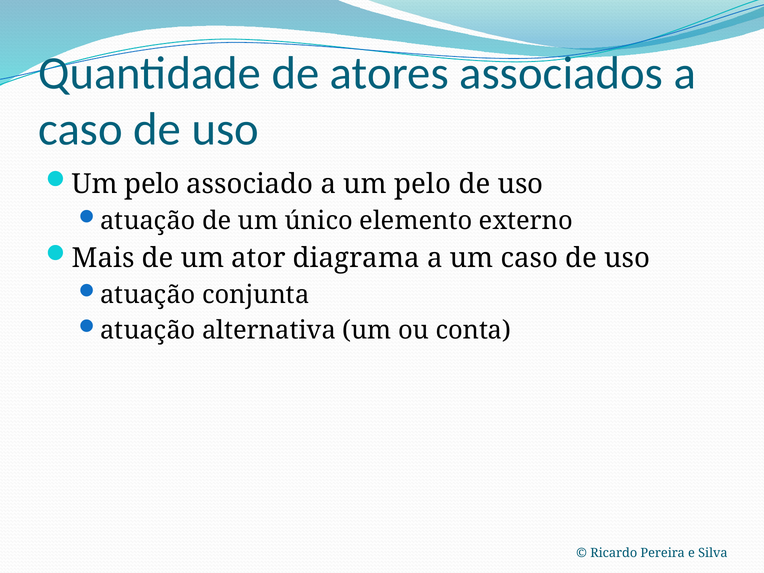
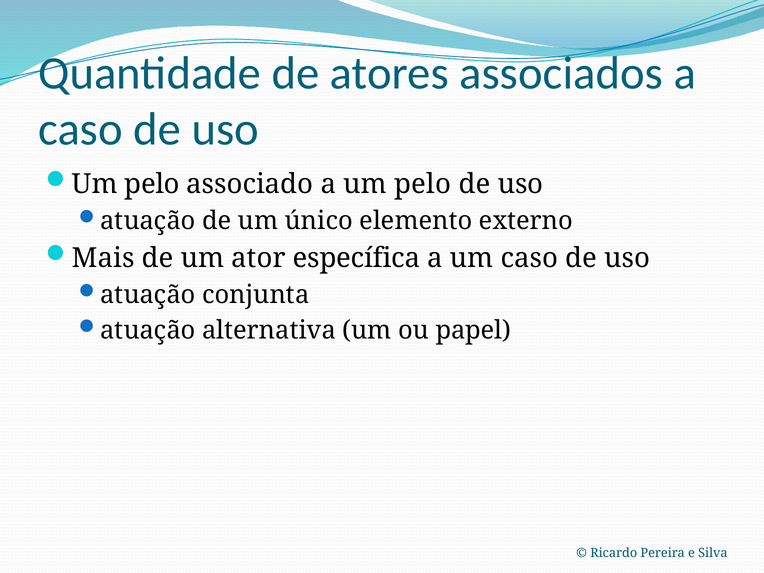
diagrama: diagrama -> específica (356, 258)
conta: conta -> papel (473, 331)
